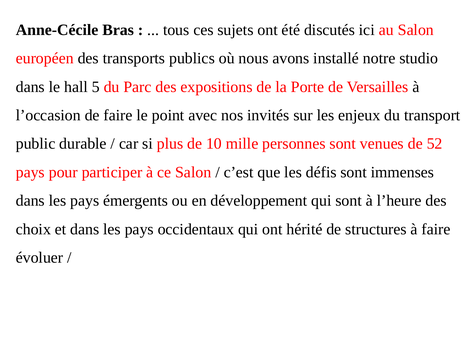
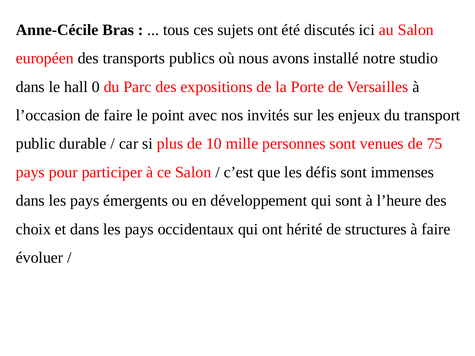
5: 5 -> 0 (96, 87)
52: 52 -> 75 (435, 144)
